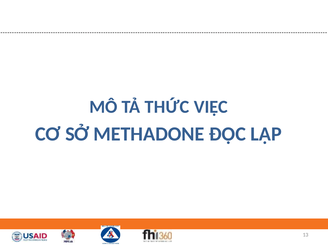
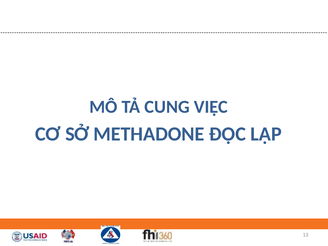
THỨC: THỨC -> CUNG (167, 107)
